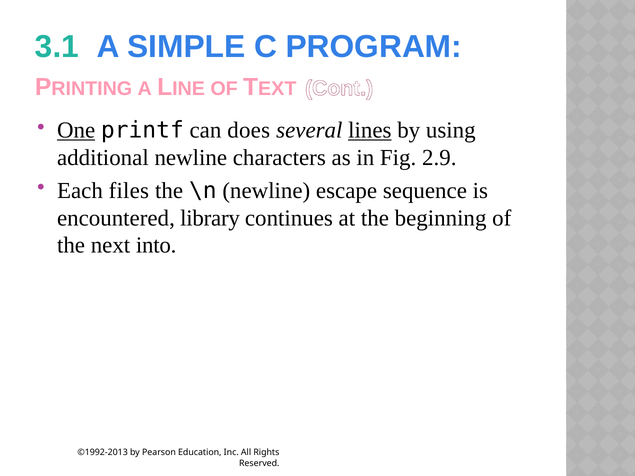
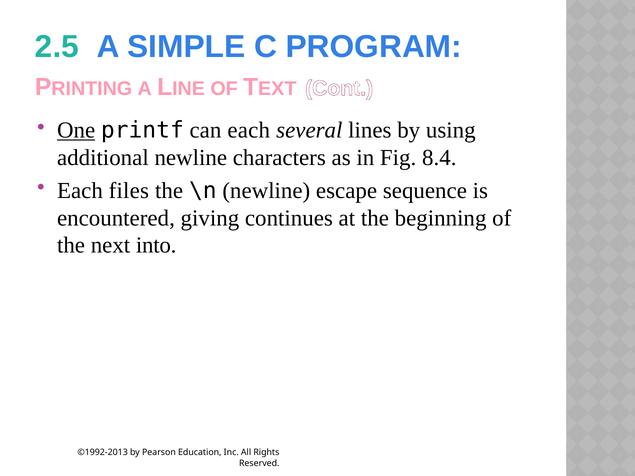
3.1: 3.1 -> 2.5 (57, 47)
can does: does -> each (249, 130)
lines underline: present -> none (370, 130)
2.9: 2.9 -> 8.4 (439, 158)
library: library -> giving (210, 218)
